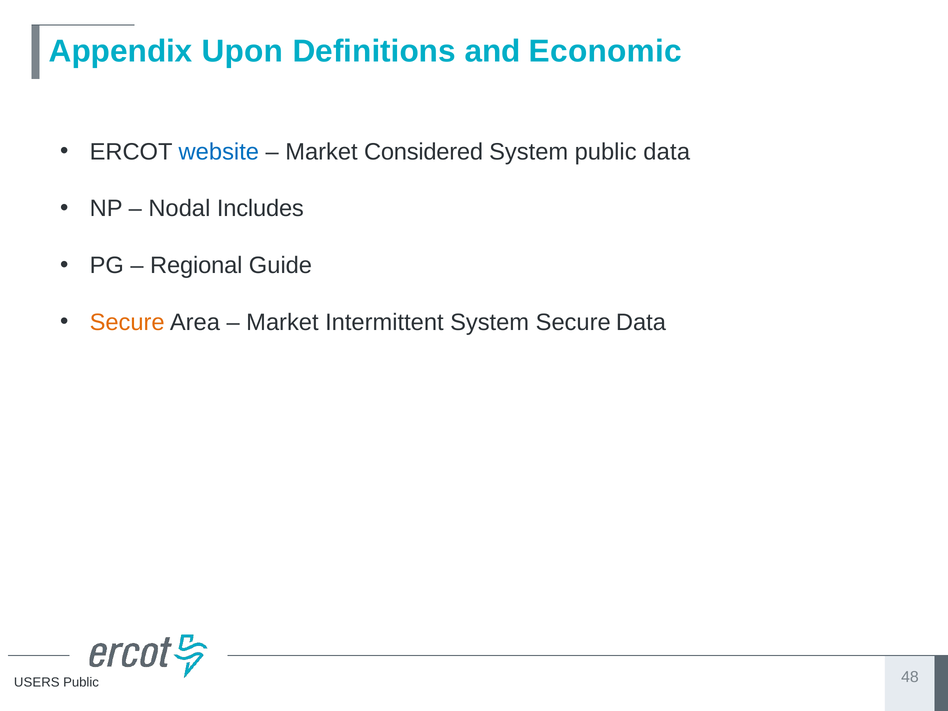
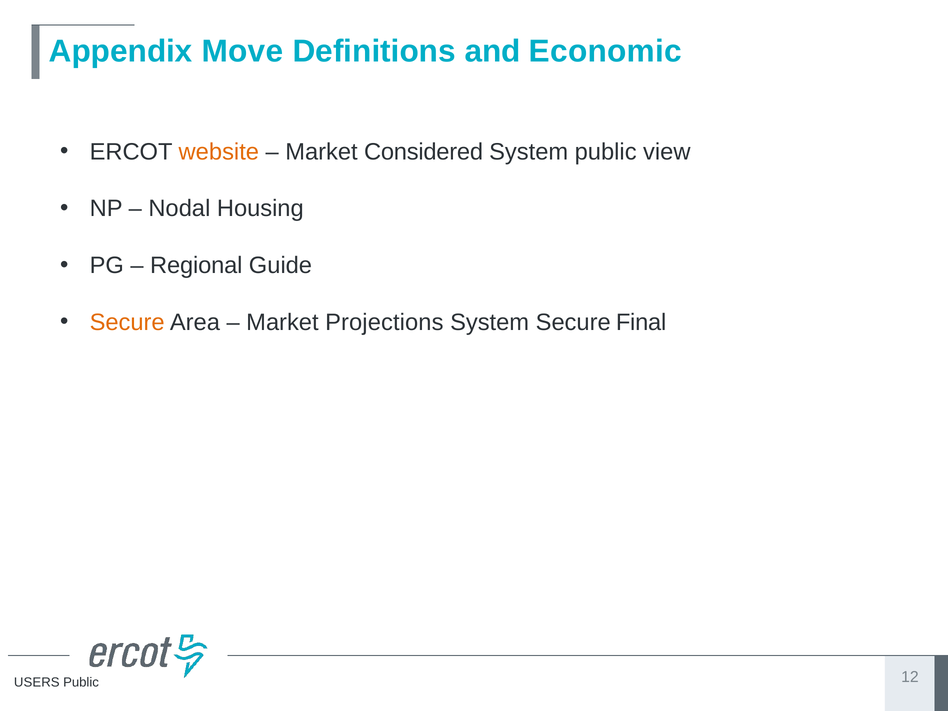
Upon: Upon -> Move (242, 51)
website colour: blue -> orange (219, 152)
public data: data -> view (667, 152)
Includes: Includes -> Housing (260, 209)
Intermittent: Intermittent -> Projections (384, 322)
Secure Data: Data -> Final (641, 322)
48: 48 -> 12 (910, 677)
